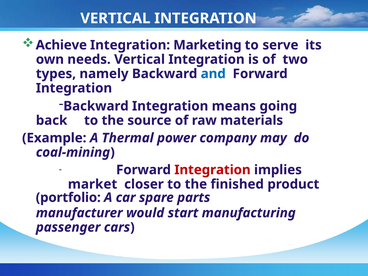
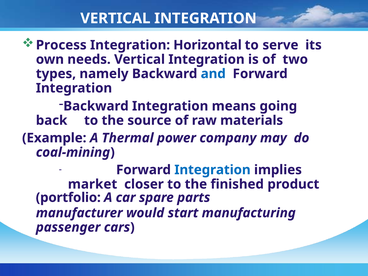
Achieve: Achieve -> Process (61, 45)
Marketing: Marketing -> Horizontal (207, 45)
Integration colour: red -> blue (212, 170)
